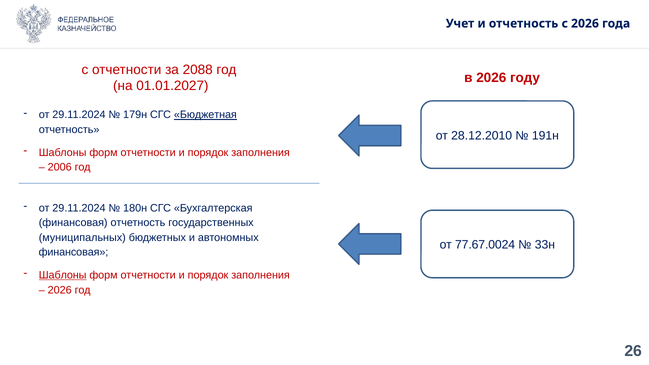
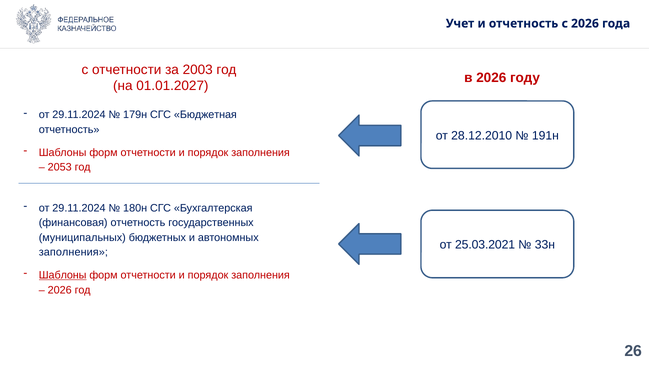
2088: 2088 -> 2003 (198, 70)
Бюджетная underline: present -> none (205, 115)
2006: 2006 -> 2053 (60, 167)
77.67.0024: 77.67.0024 -> 25.03.2021 (485, 245)
финансовая: финансовая -> заполнения (73, 252)
